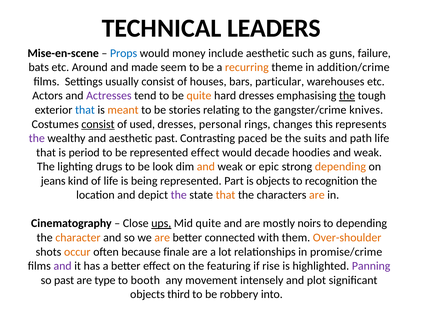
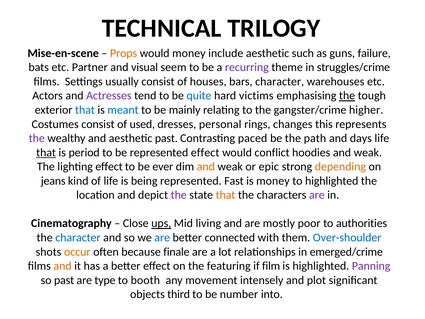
LEADERS: LEADERS -> TRILOGY (274, 28)
Props colour: blue -> orange (124, 53)
Around: Around -> Partner (90, 67)
made: made -> visual (145, 67)
recurring colour: orange -> purple (247, 67)
addition/crime: addition/crime -> struggles/crime (353, 67)
bars particular: particular -> character (280, 82)
quite colour: orange -> blue (199, 96)
hard dresses: dresses -> victims (256, 96)
meant colour: orange -> blue (123, 110)
stories: stories -> mainly (185, 110)
knives: knives -> higher (366, 110)
consist underline: present -> none (98, 124)
suits: suits -> path (315, 138)
path: path -> days (361, 138)
that underline: none -> present (46, 152)
decade: decade -> conflict (272, 152)
lighting drugs: drugs -> effect (109, 167)
look: look -> ever (163, 167)
Part: Part -> Fast (234, 181)
is objects: objects -> money (273, 181)
to recognition: recognition -> highlighted (332, 181)
are colour: orange -> purple (317, 195)
Mid quite: quite -> living (208, 223)
noirs: noirs -> poor (309, 223)
to depending: depending -> authorities (362, 223)
character colour: orange -> blue (78, 237)
are colour: orange -> blue (162, 237)
Over-shoulder colour: orange -> blue (347, 237)
promise/crime: promise/crime -> emerged/crime (346, 252)
and colour: purple -> orange (63, 266)
rise: rise -> film (271, 266)
robbery: robbery -> number (239, 294)
